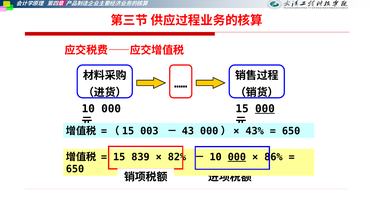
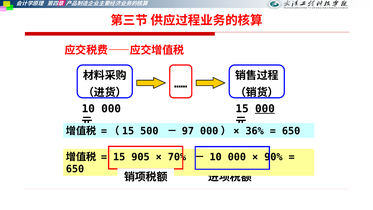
003: 003 -> 500 (149, 131)
43: 43 -> 97 (188, 131)
43%: 43% -> 36% (255, 131)
839: 839 -> 905 (140, 157)
82%: 82% -> 70% (177, 157)
000 underline: present -> none (237, 157)
86%: 86% -> 90% (273, 157)
